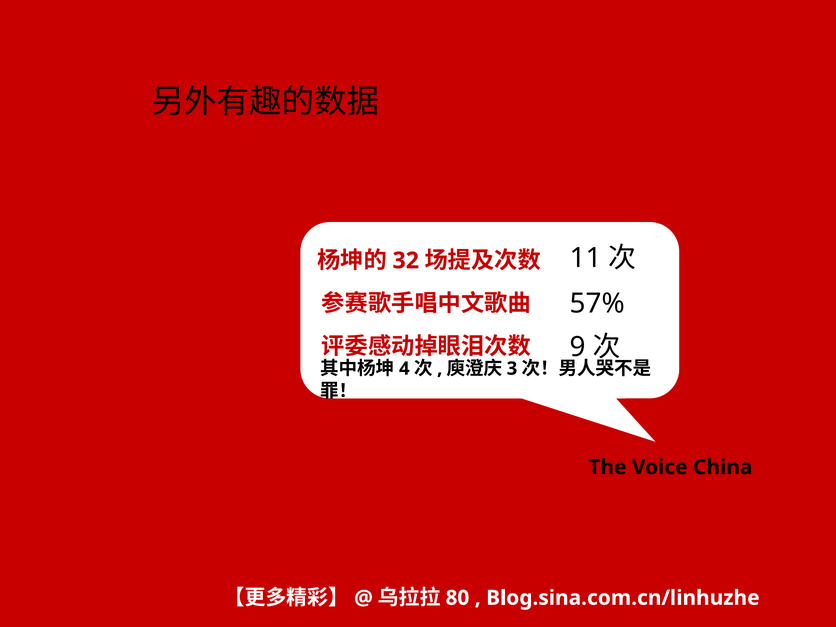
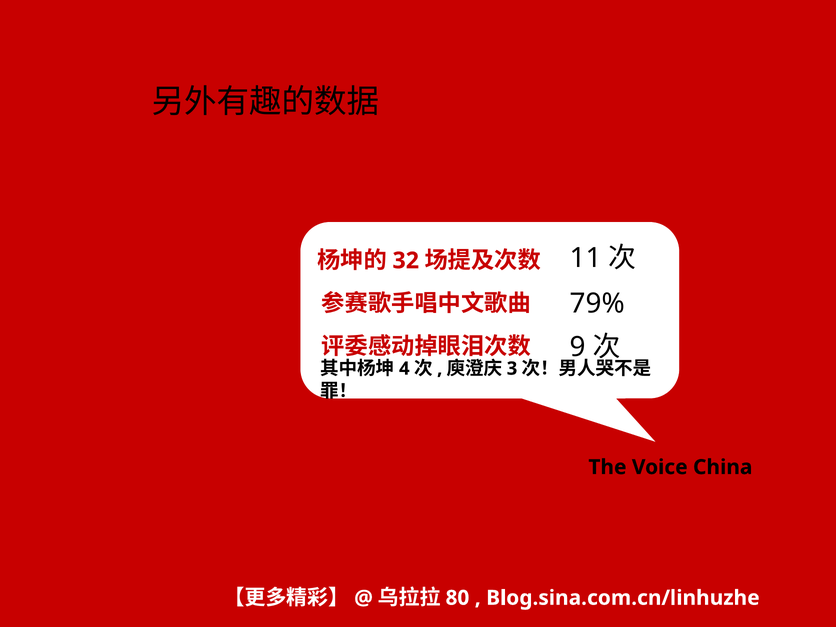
57%: 57% -> 79% (597, 304)
